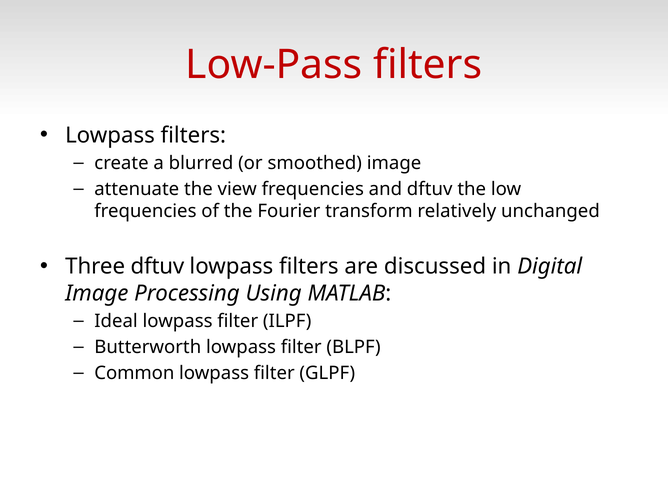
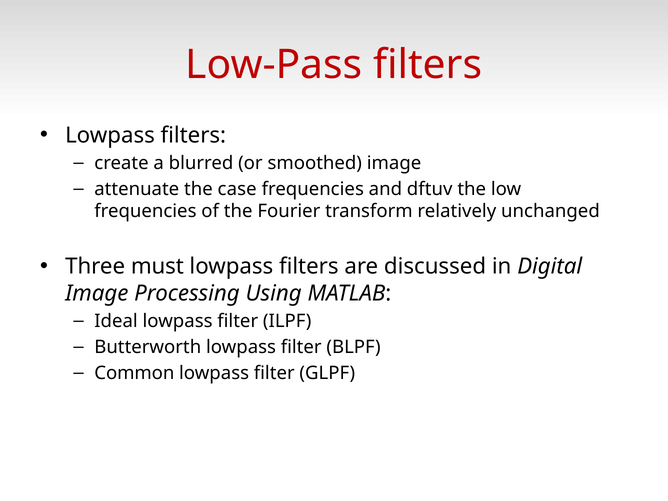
view: view -> case (237, 189)
Three dftuv: dftuv -> must (157, 267)
